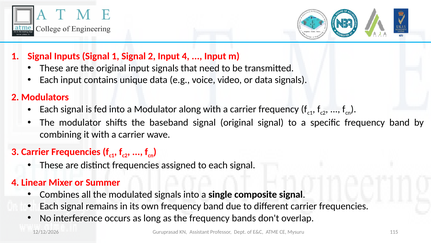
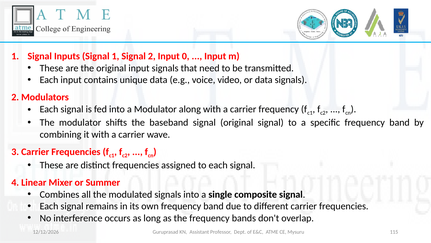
Input 4: 4 -> 0 (186, 56)
